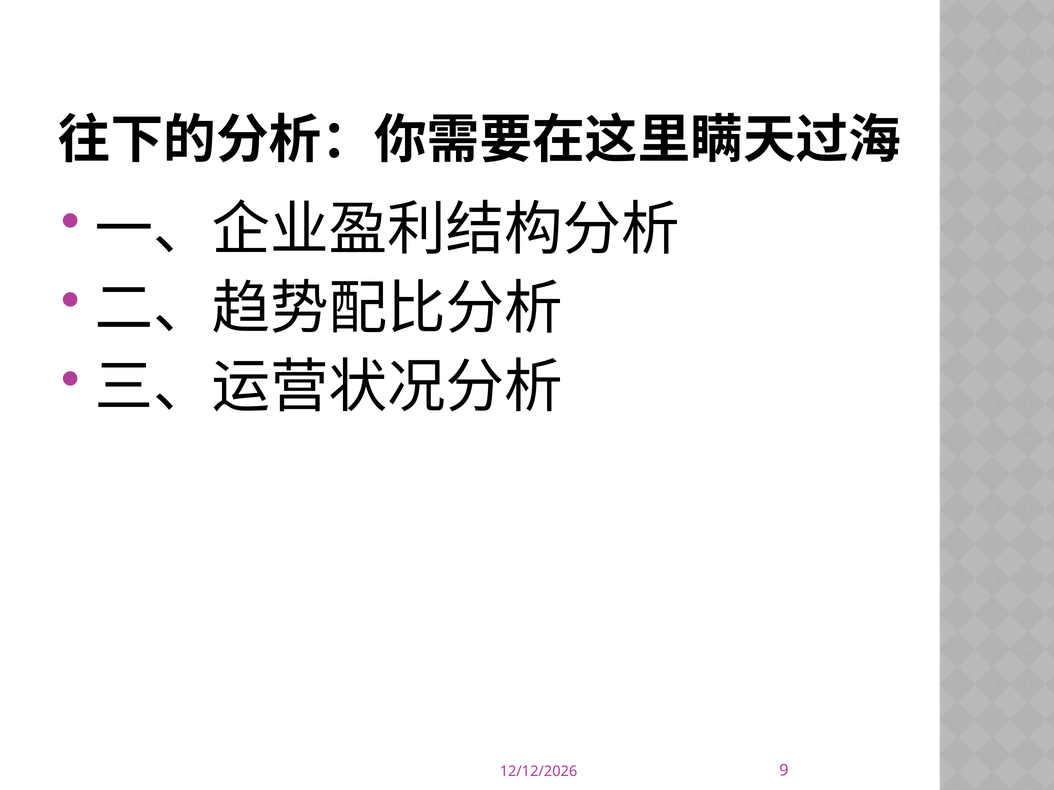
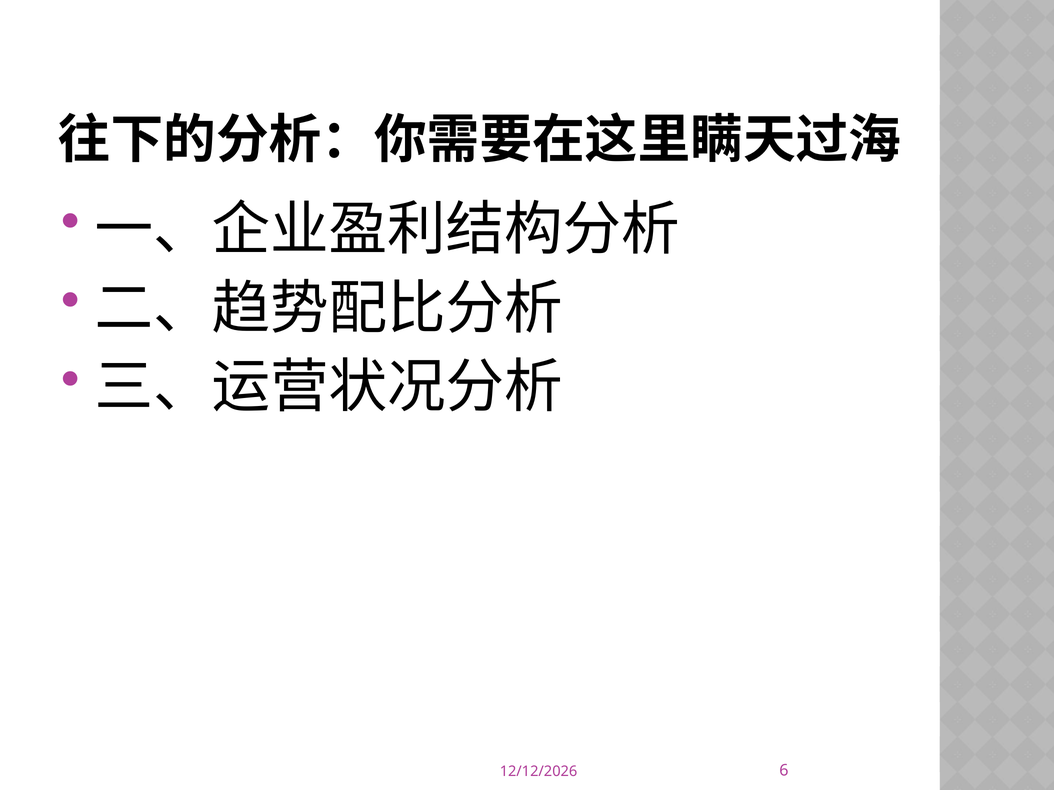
9: 9 -> 6 (784, 771)
